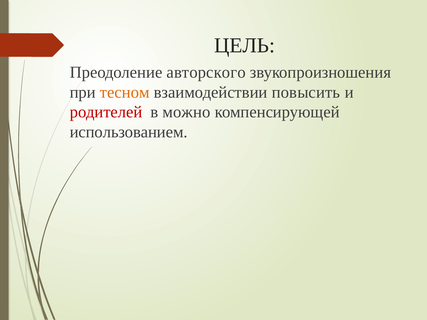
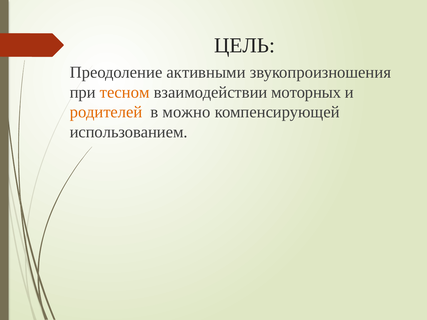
авторского: авторского -> активными (206, 72)
повысить: повысить -> моторных (306, 92)
родителей colour: red -> orange (106, 112)
